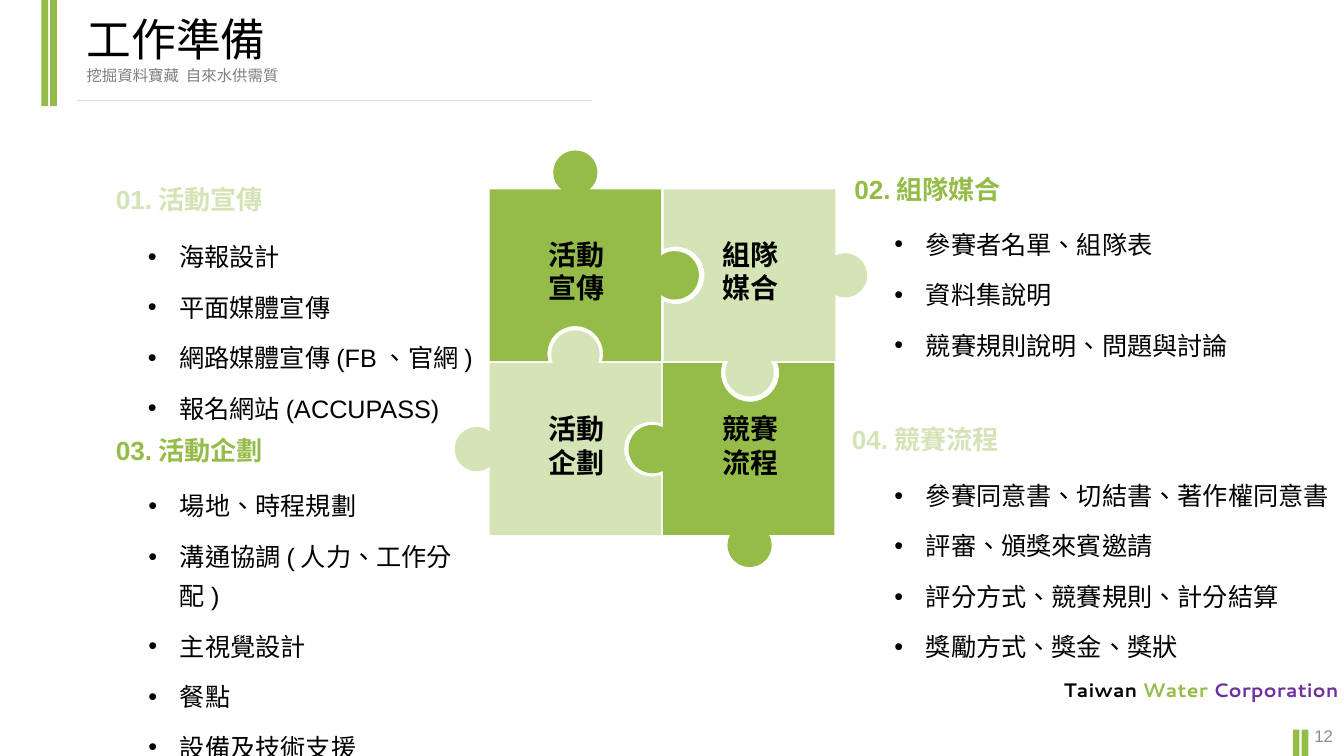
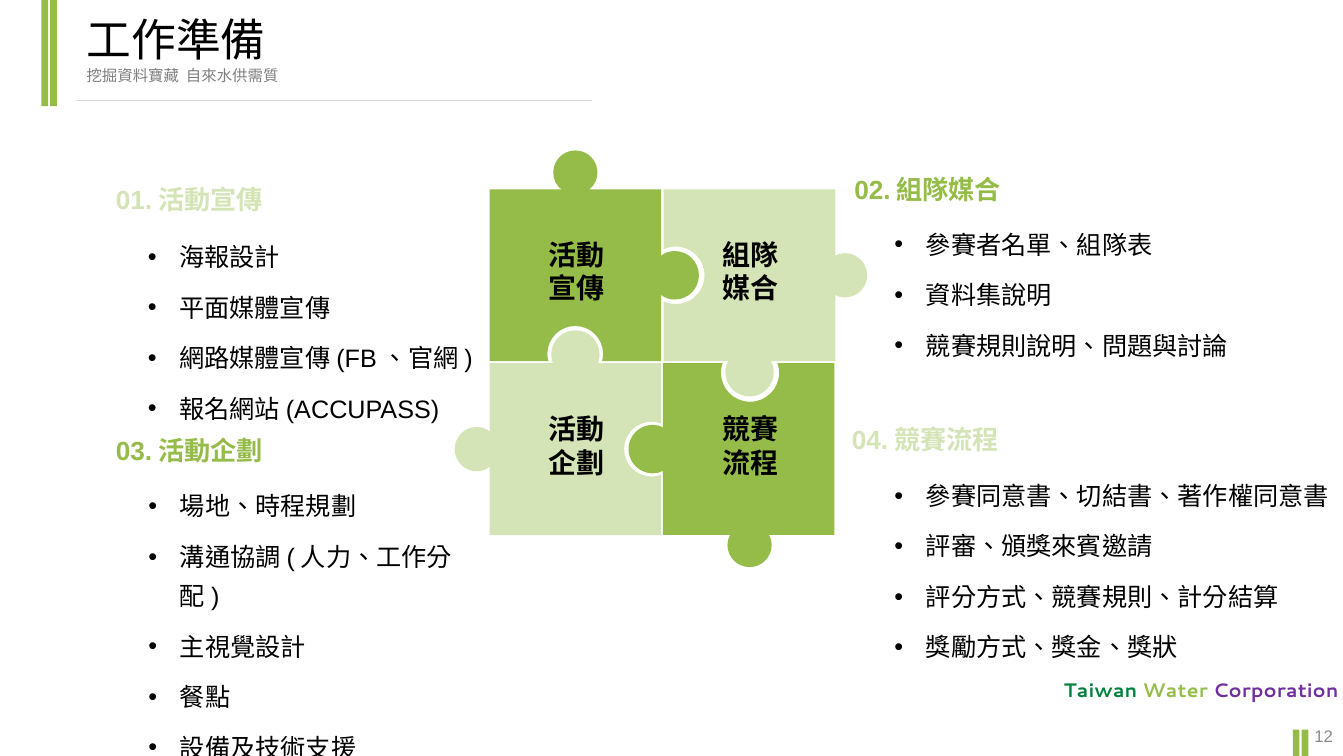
Taiwan colour: black -> green (1100, 691)
